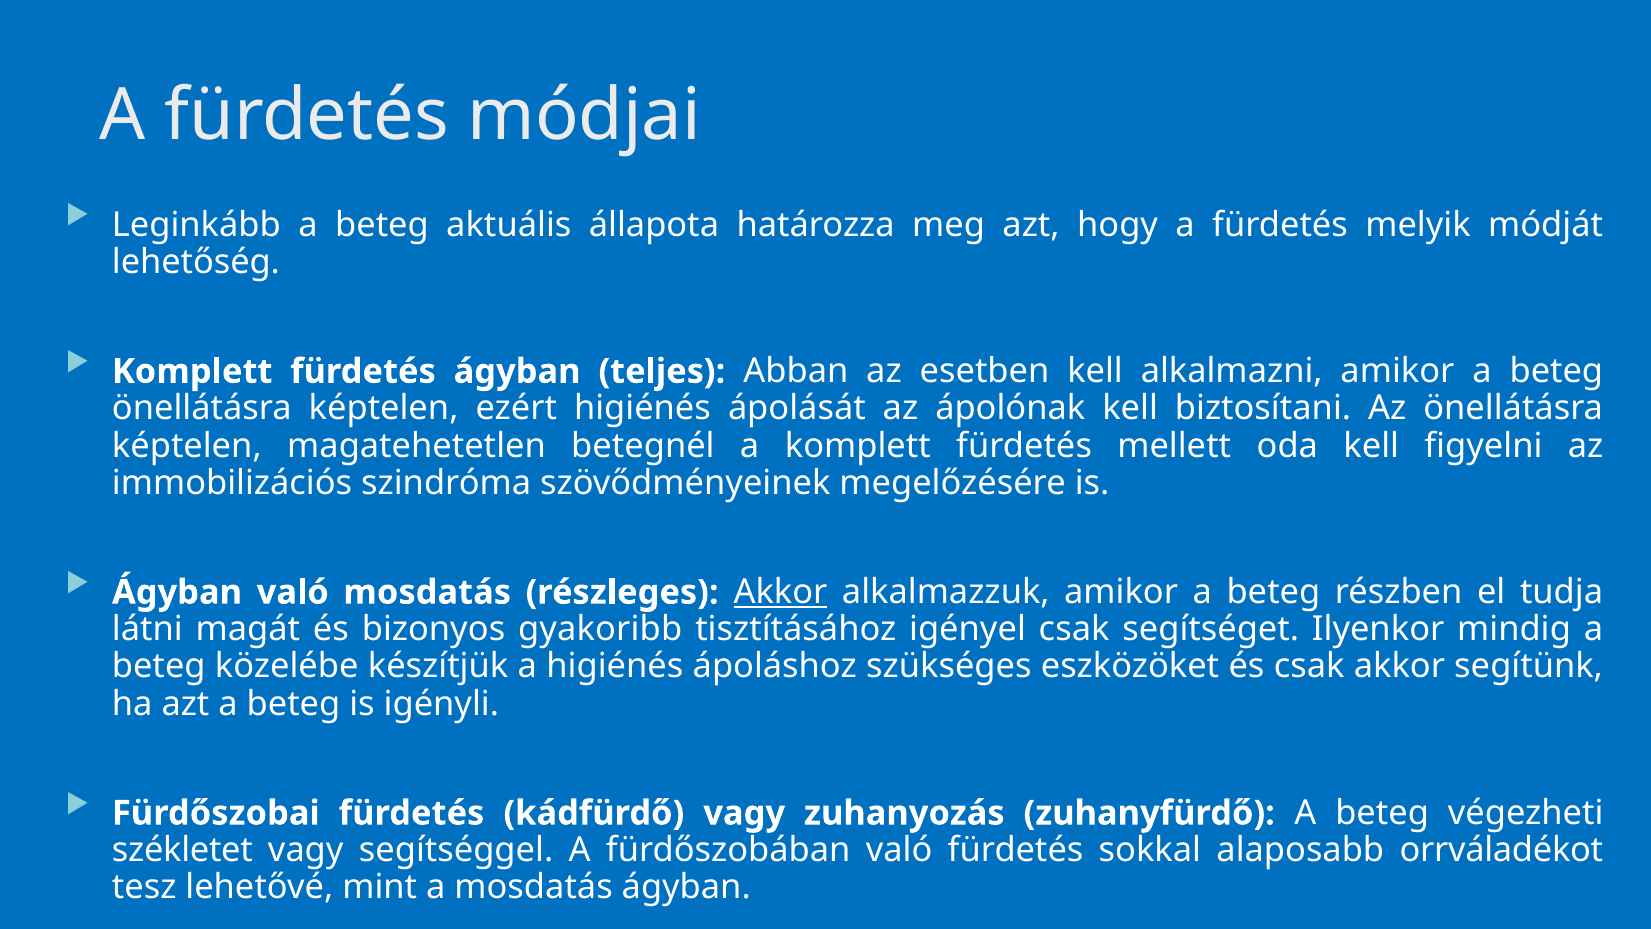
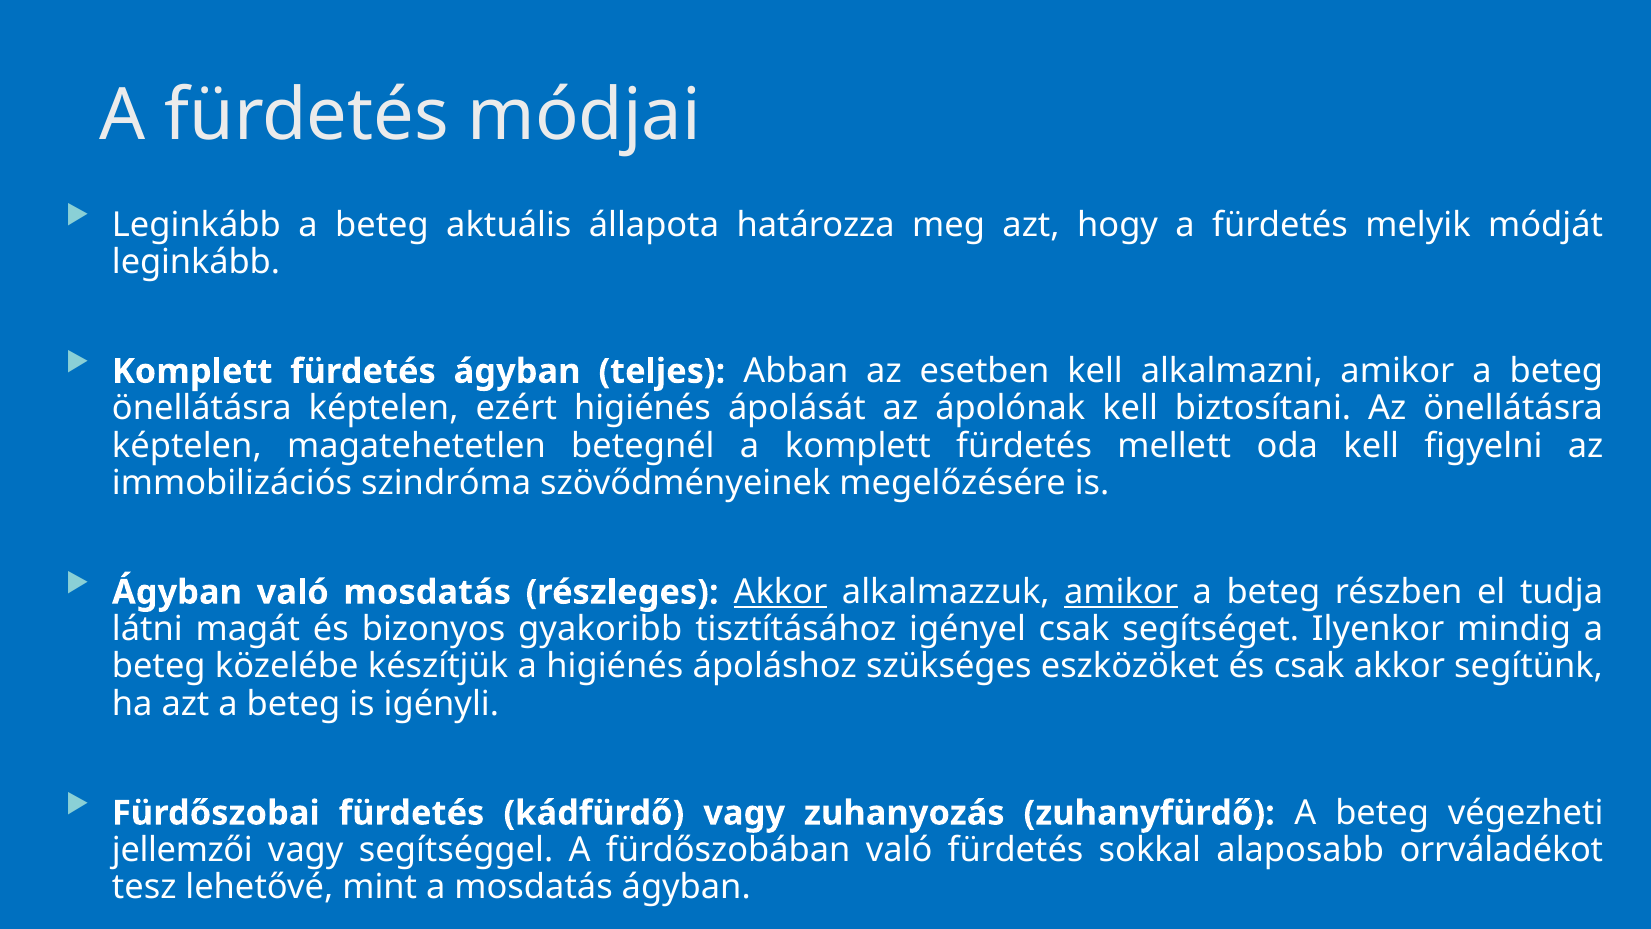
lehetőség: lehetőség -> leginkább (196, 262)
amikor underline: none -> present (1121, 592)
székletet: székletet -> jellemzői (182, 850)
